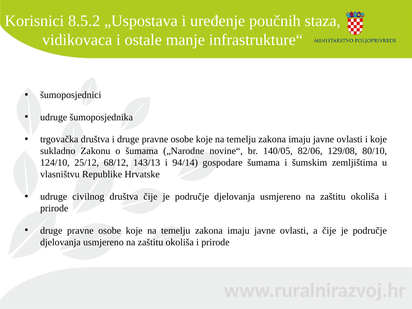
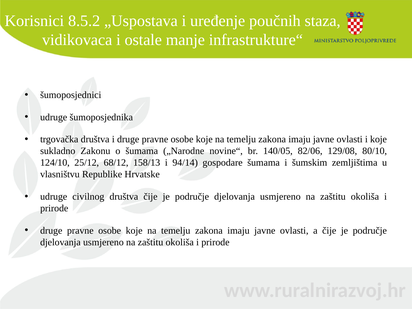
143/13: 143/13 -> 158/13 (147, 163)
